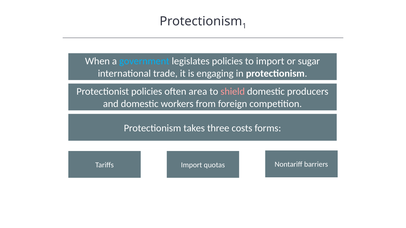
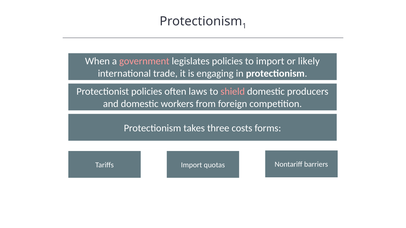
government colour: light blue -> pink (144, 61)
sugar: sugar -> likely (309, 61)
area: area -> laws (198, 92)
